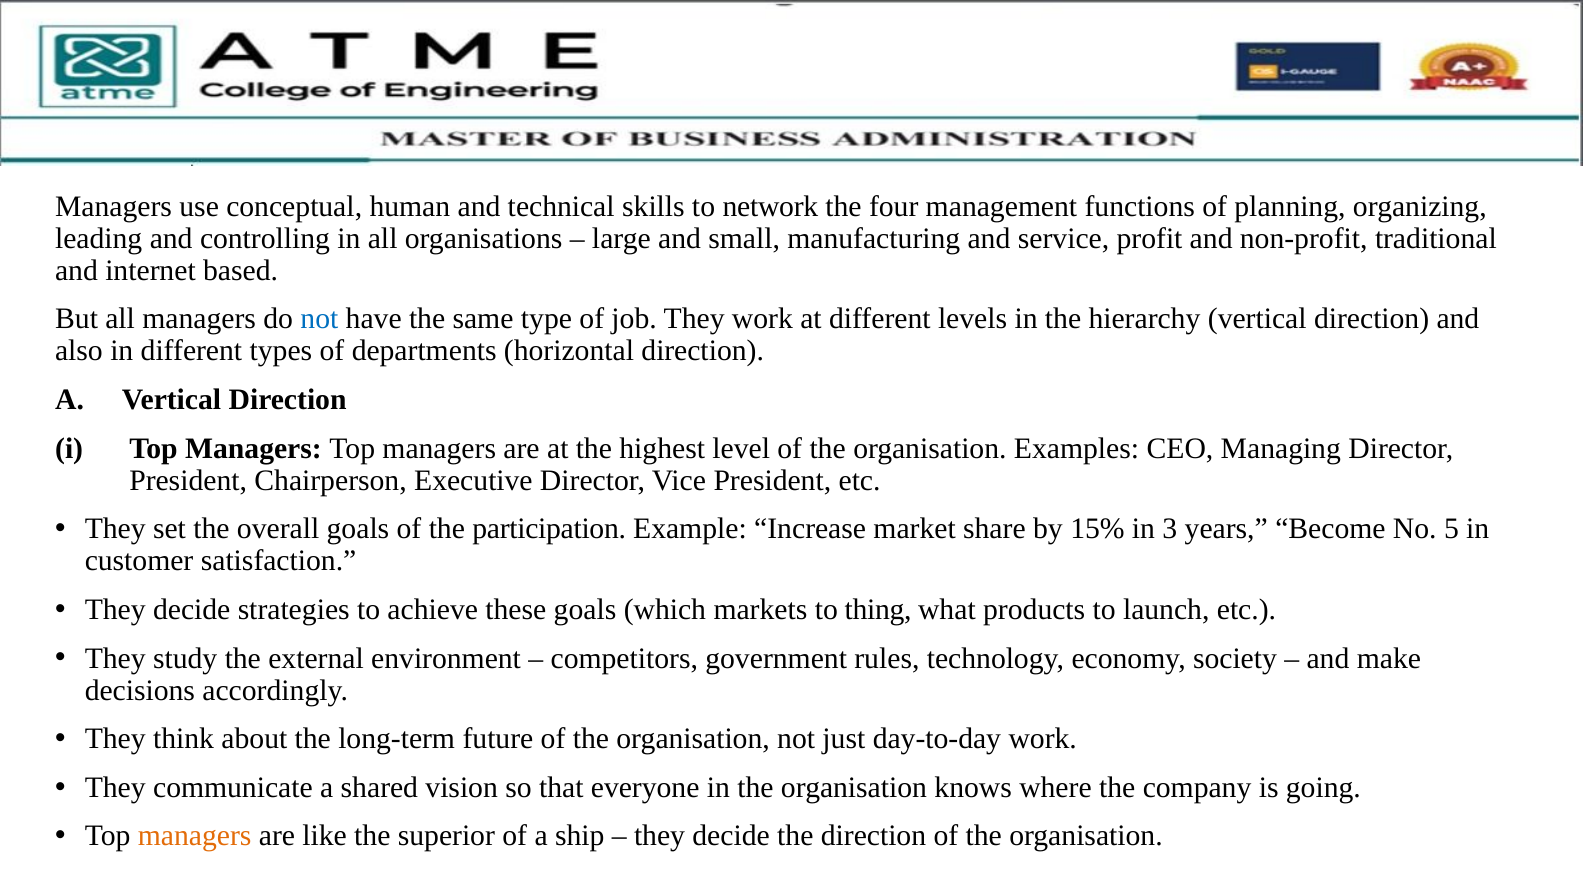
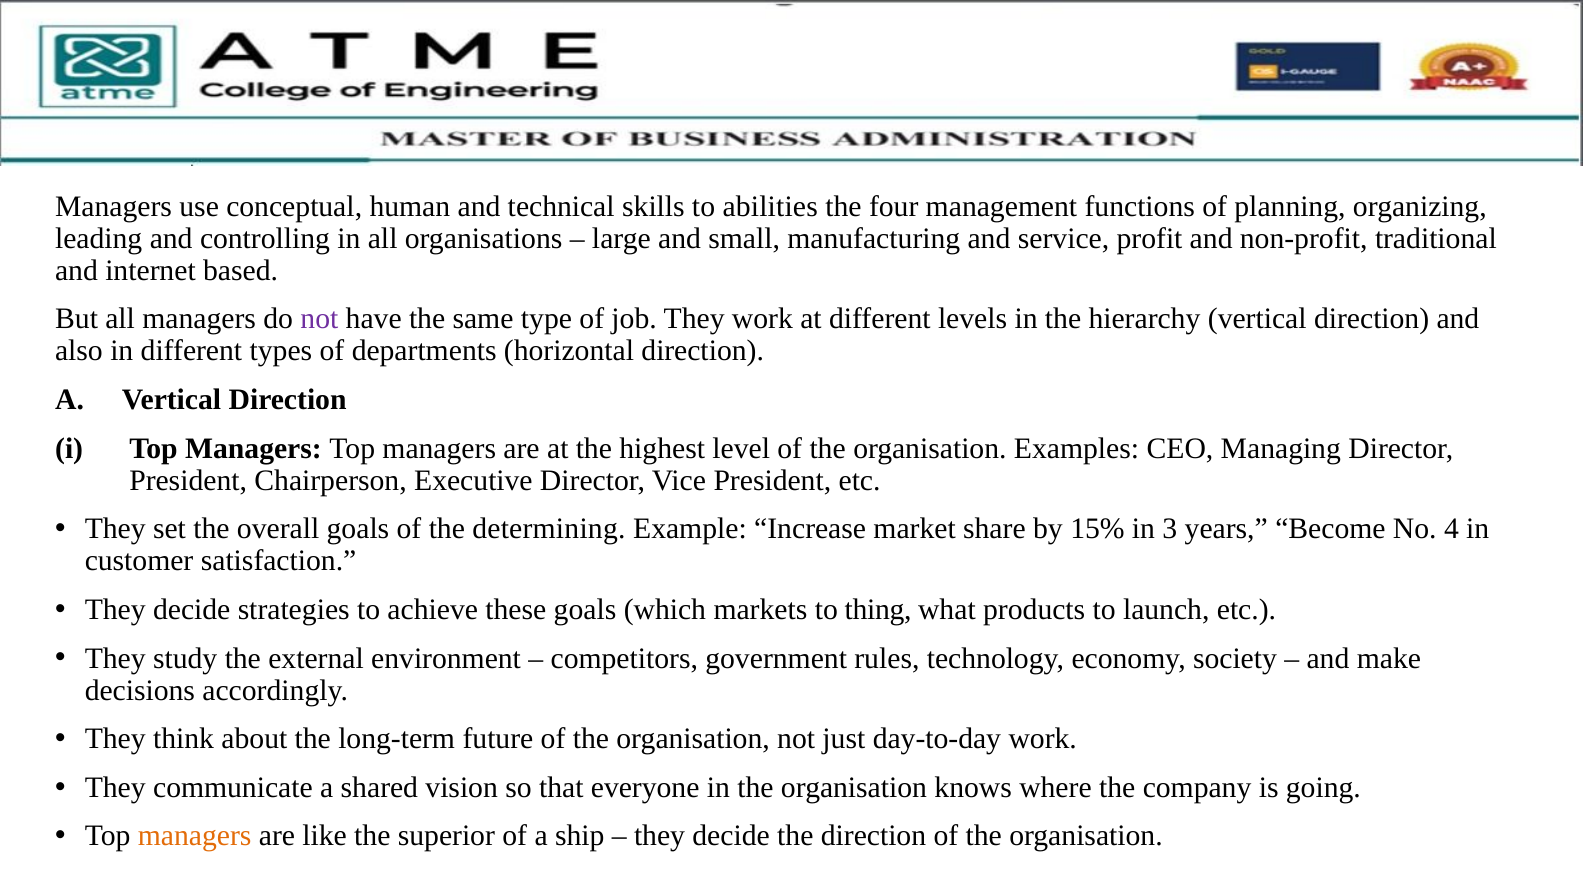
network: network -> abilities (770, 206)
not colour: blue -> purple (319, 319)
participation: participation -> determining (549, 529)
5: 5 -> 4 (1451, 529)
